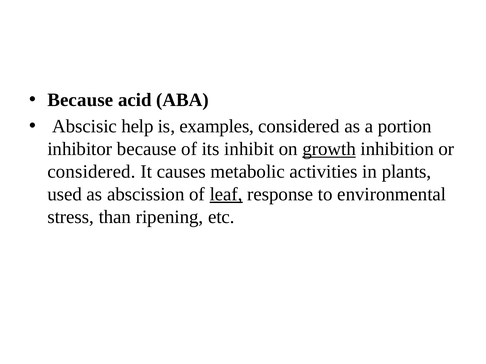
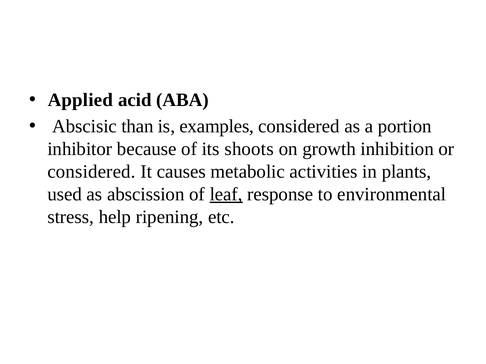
Because: Because -> Applied (80, 100)
help: help -> than (137, 127)
inhibit: inhibit -> shoots (249, 149)
growth underline: present -> none (329, 149)
than: than -> help (115, 217)
